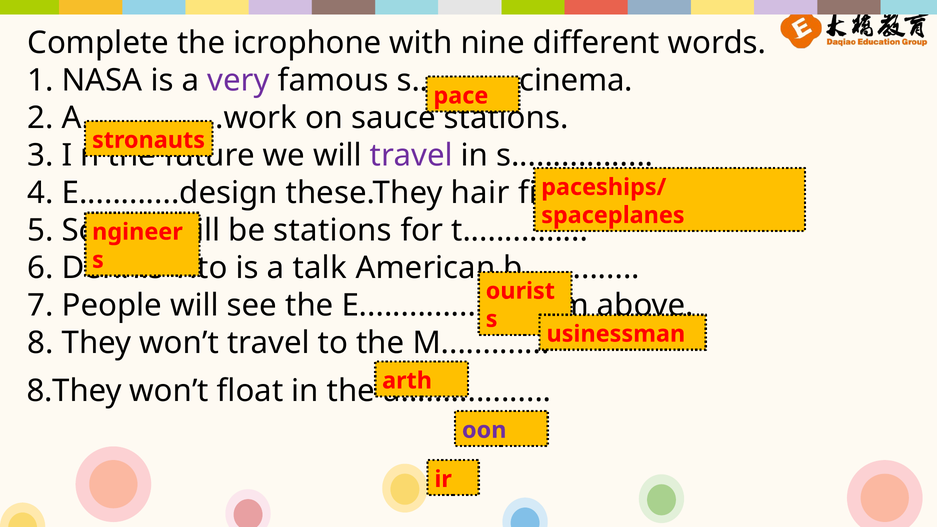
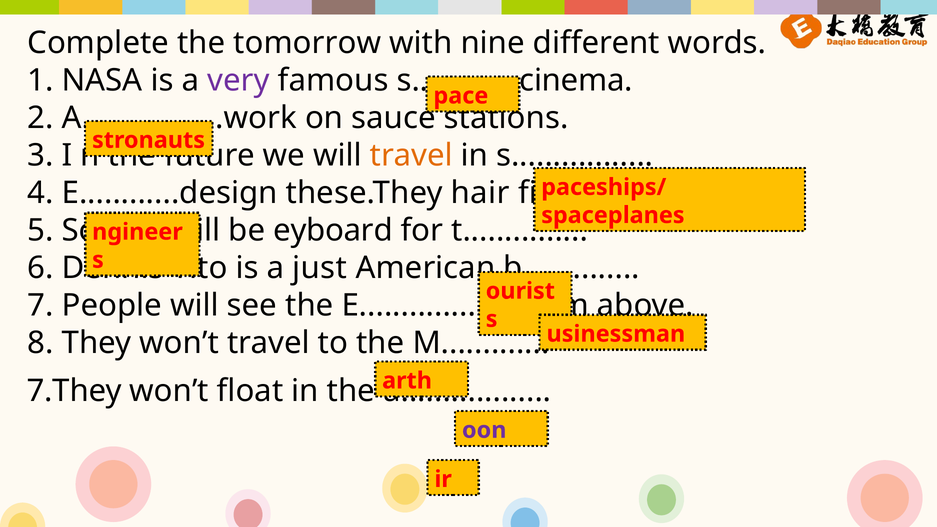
icrophone: icrophone -> tomorrow (307, 43)
travel colour: purple -> orange (411, 156)
be stations: stations -> eyboard (333, 231)
talk: talk -> just (320, 268)
8.They: 8.They -> 7.They (74, 391)
